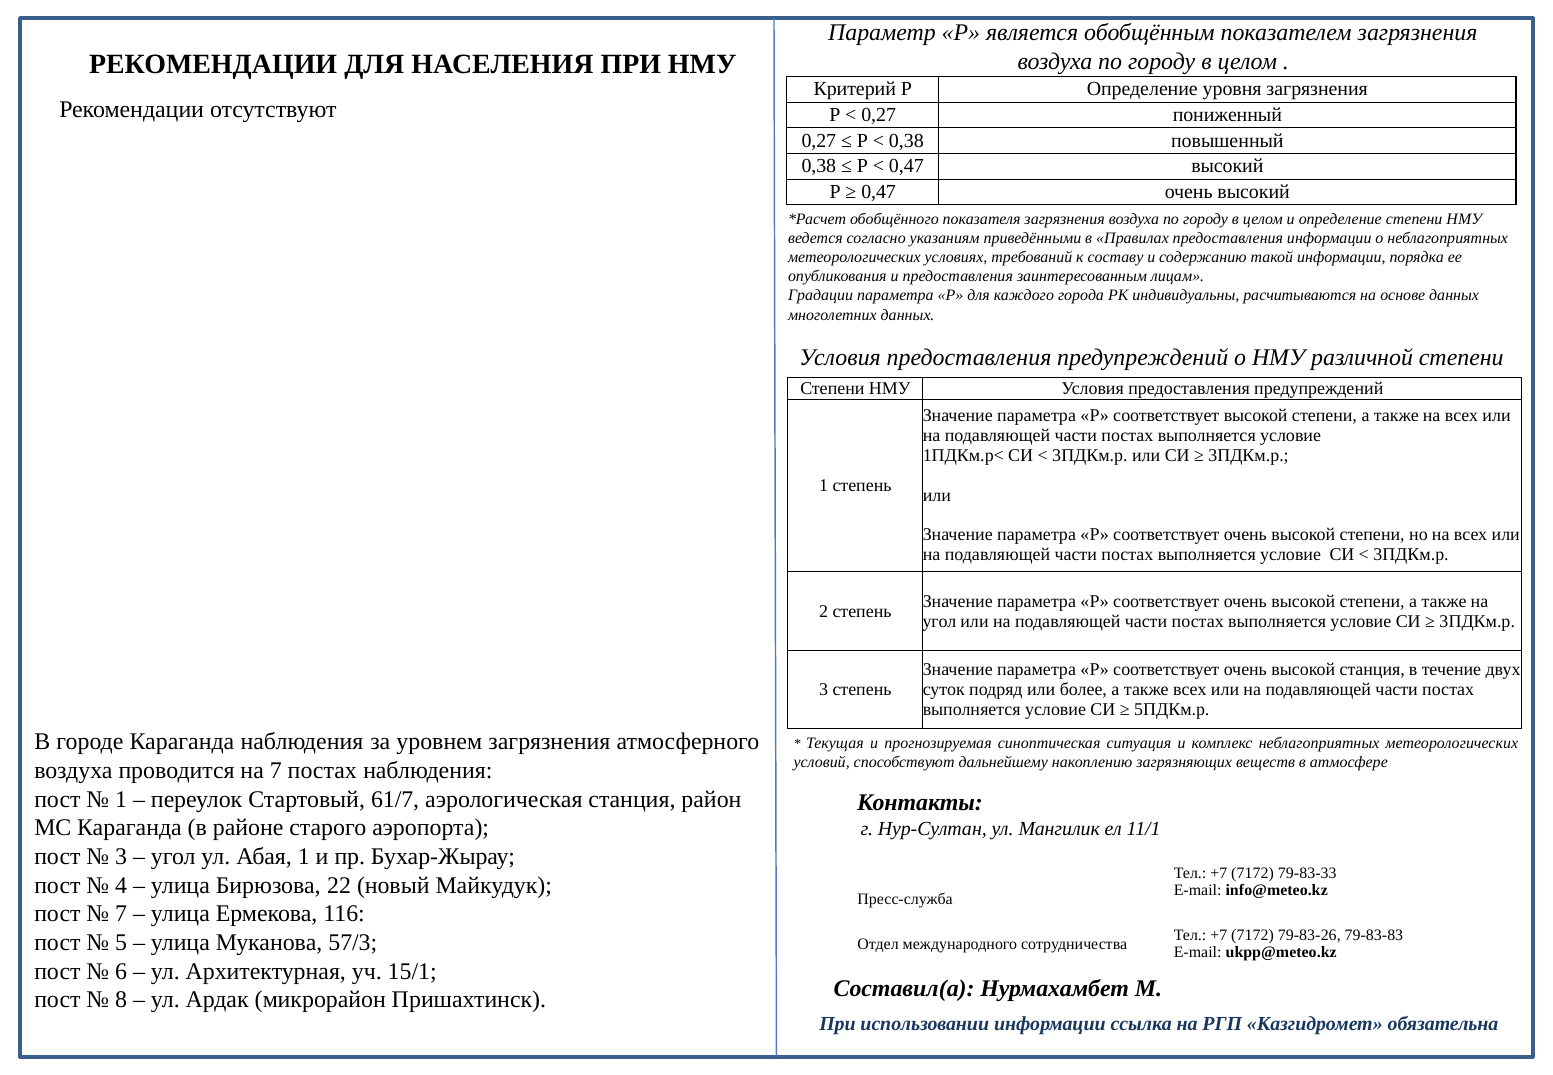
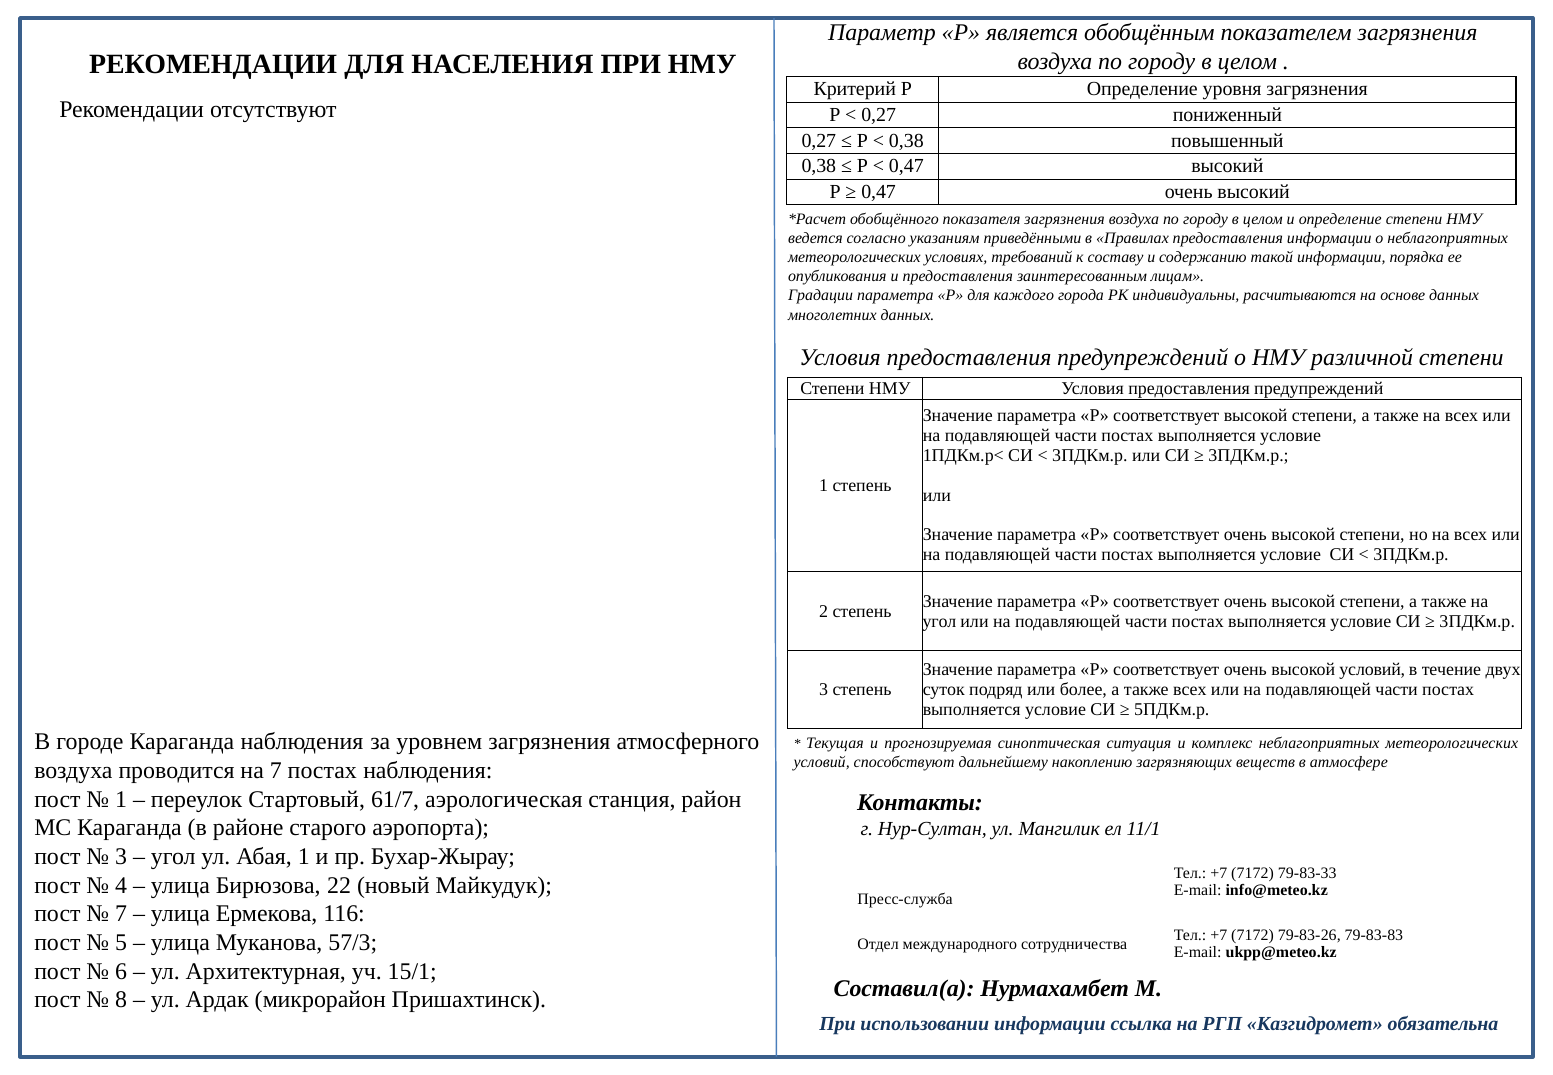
высокой станция: станция -> условий (1372, 670)
